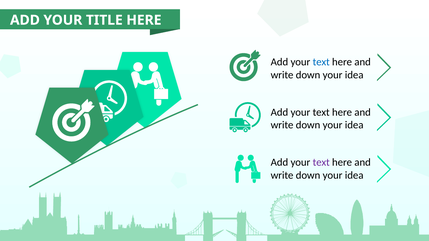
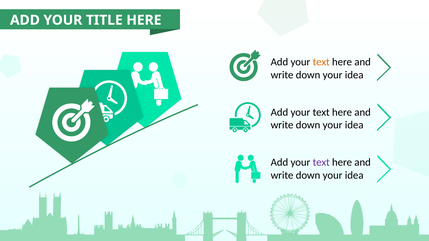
text colour: blue -> orange (321, 62)
